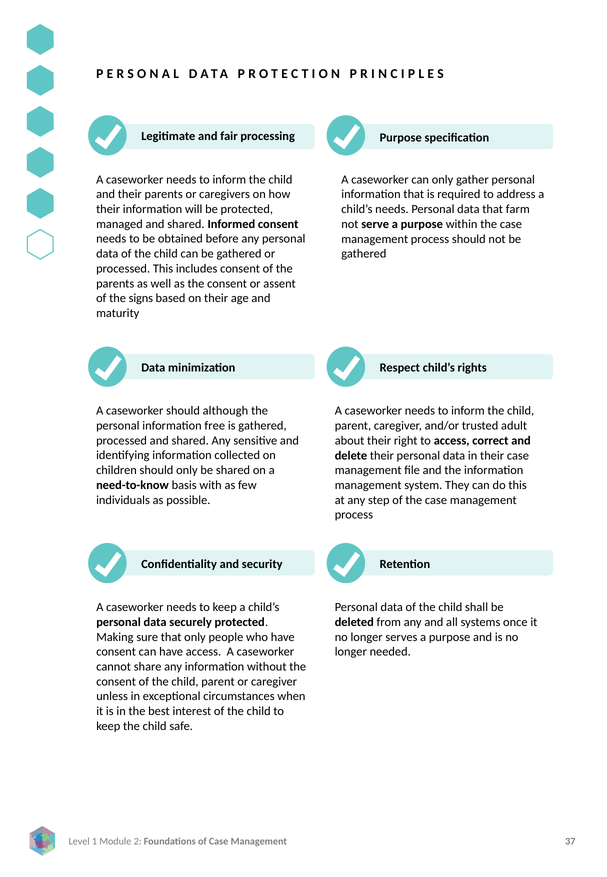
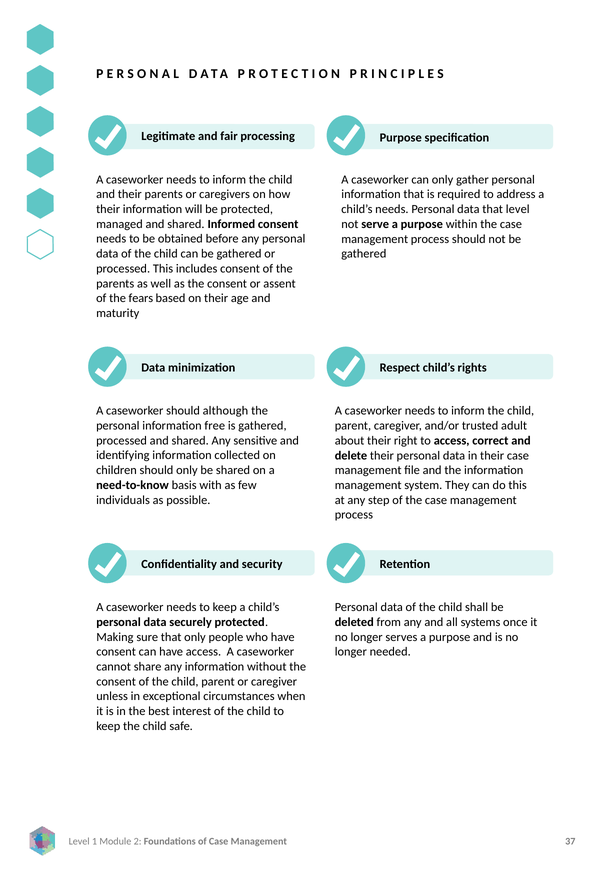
that farm: farm -> level (518, 209)
signs: signs -> fears (141, 298)
